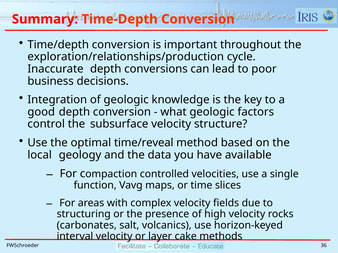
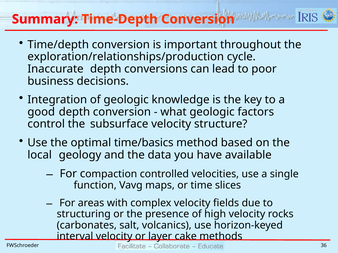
time/reveal: time/reveal -> time/basics (144, 143)
